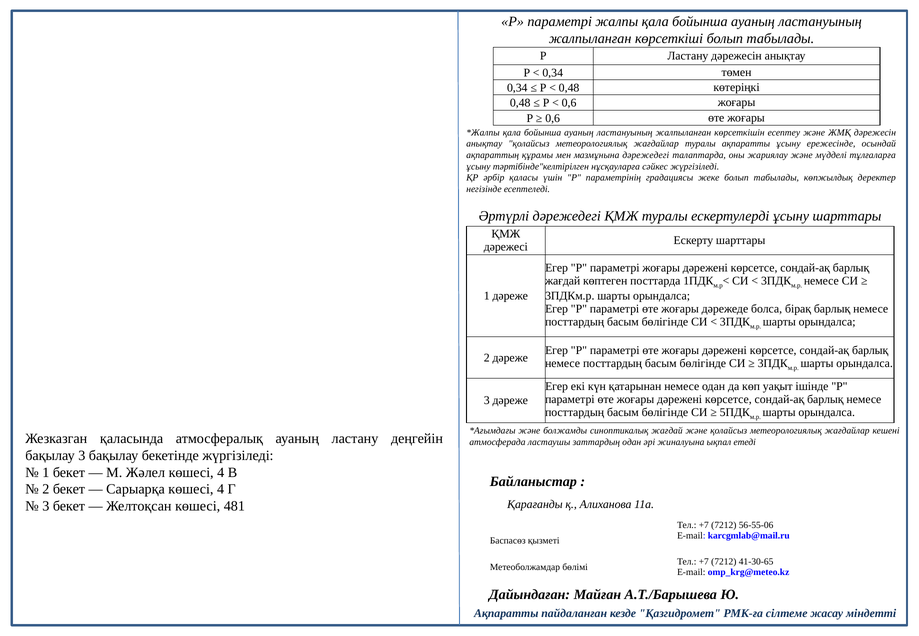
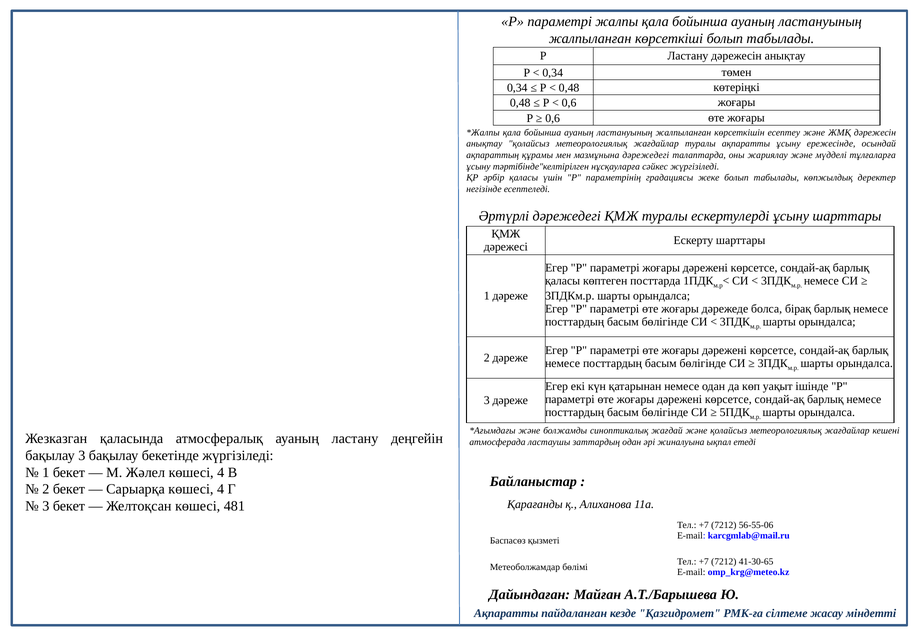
жағдай: жағдай -> қаласы (563, 281)
